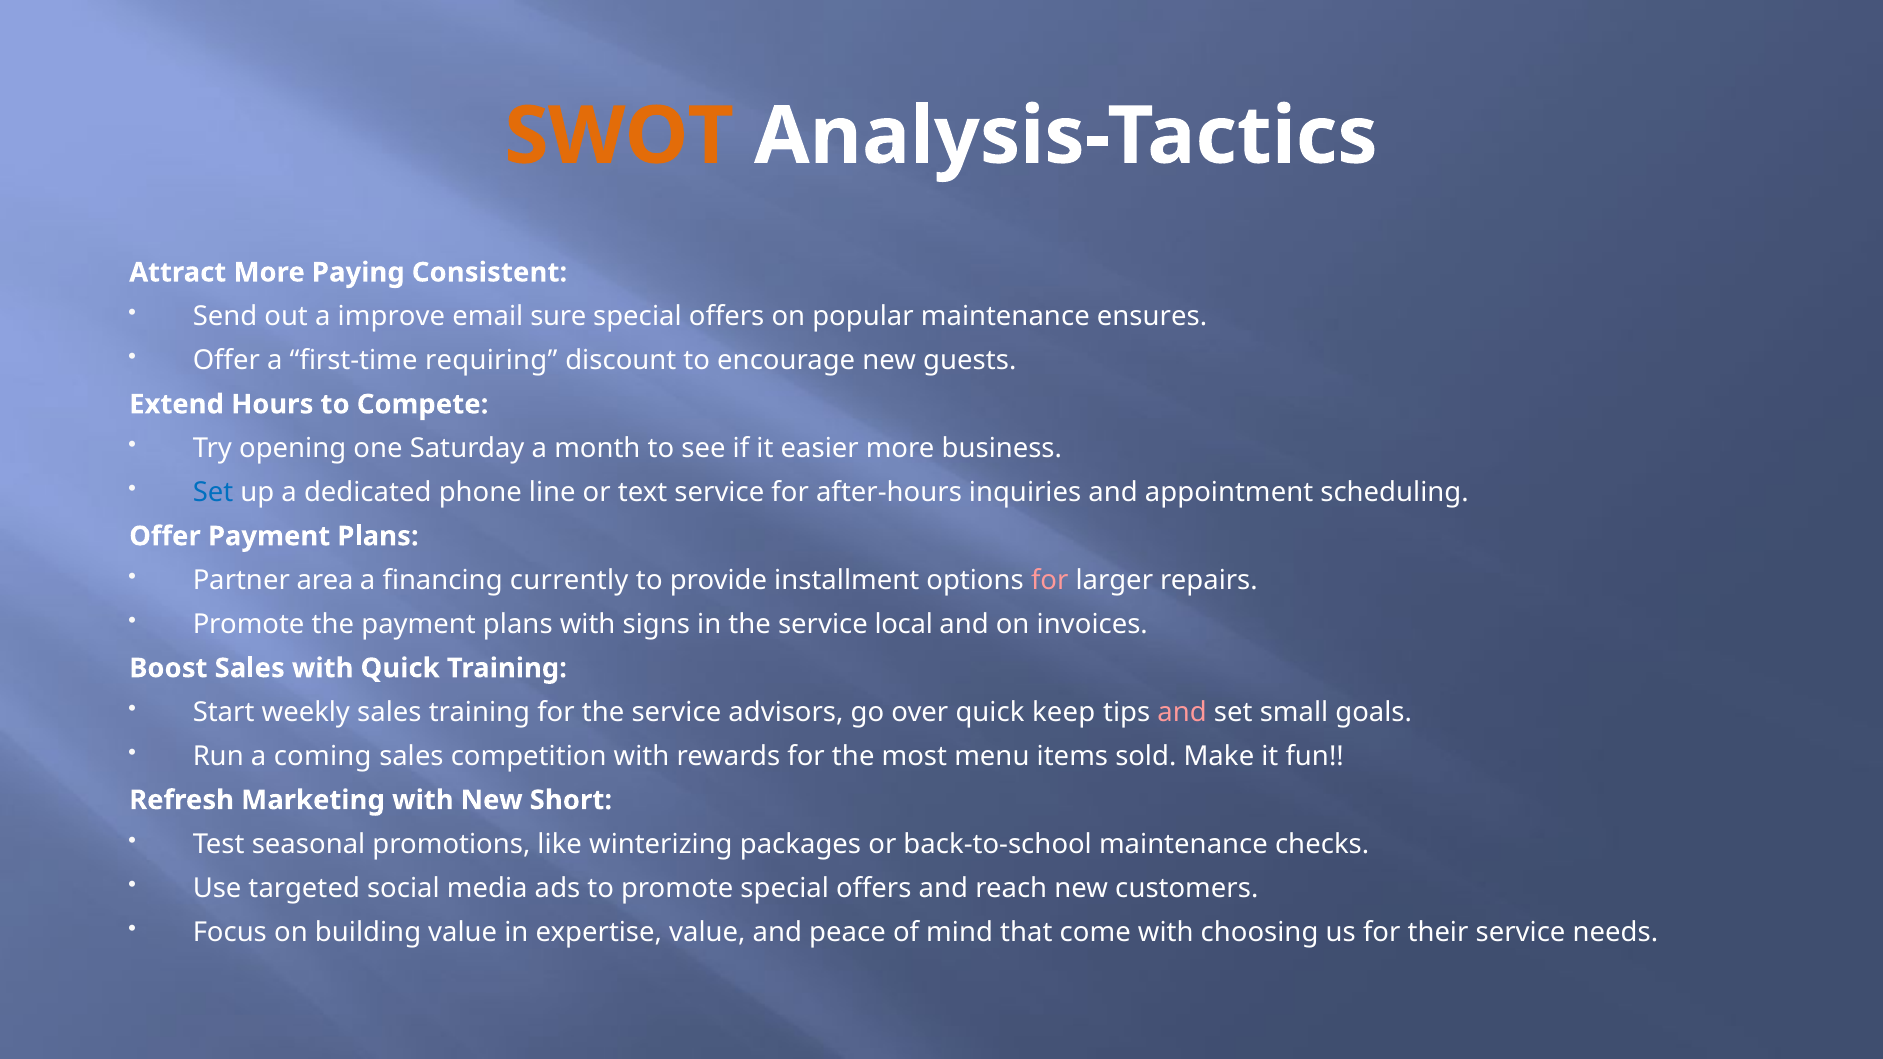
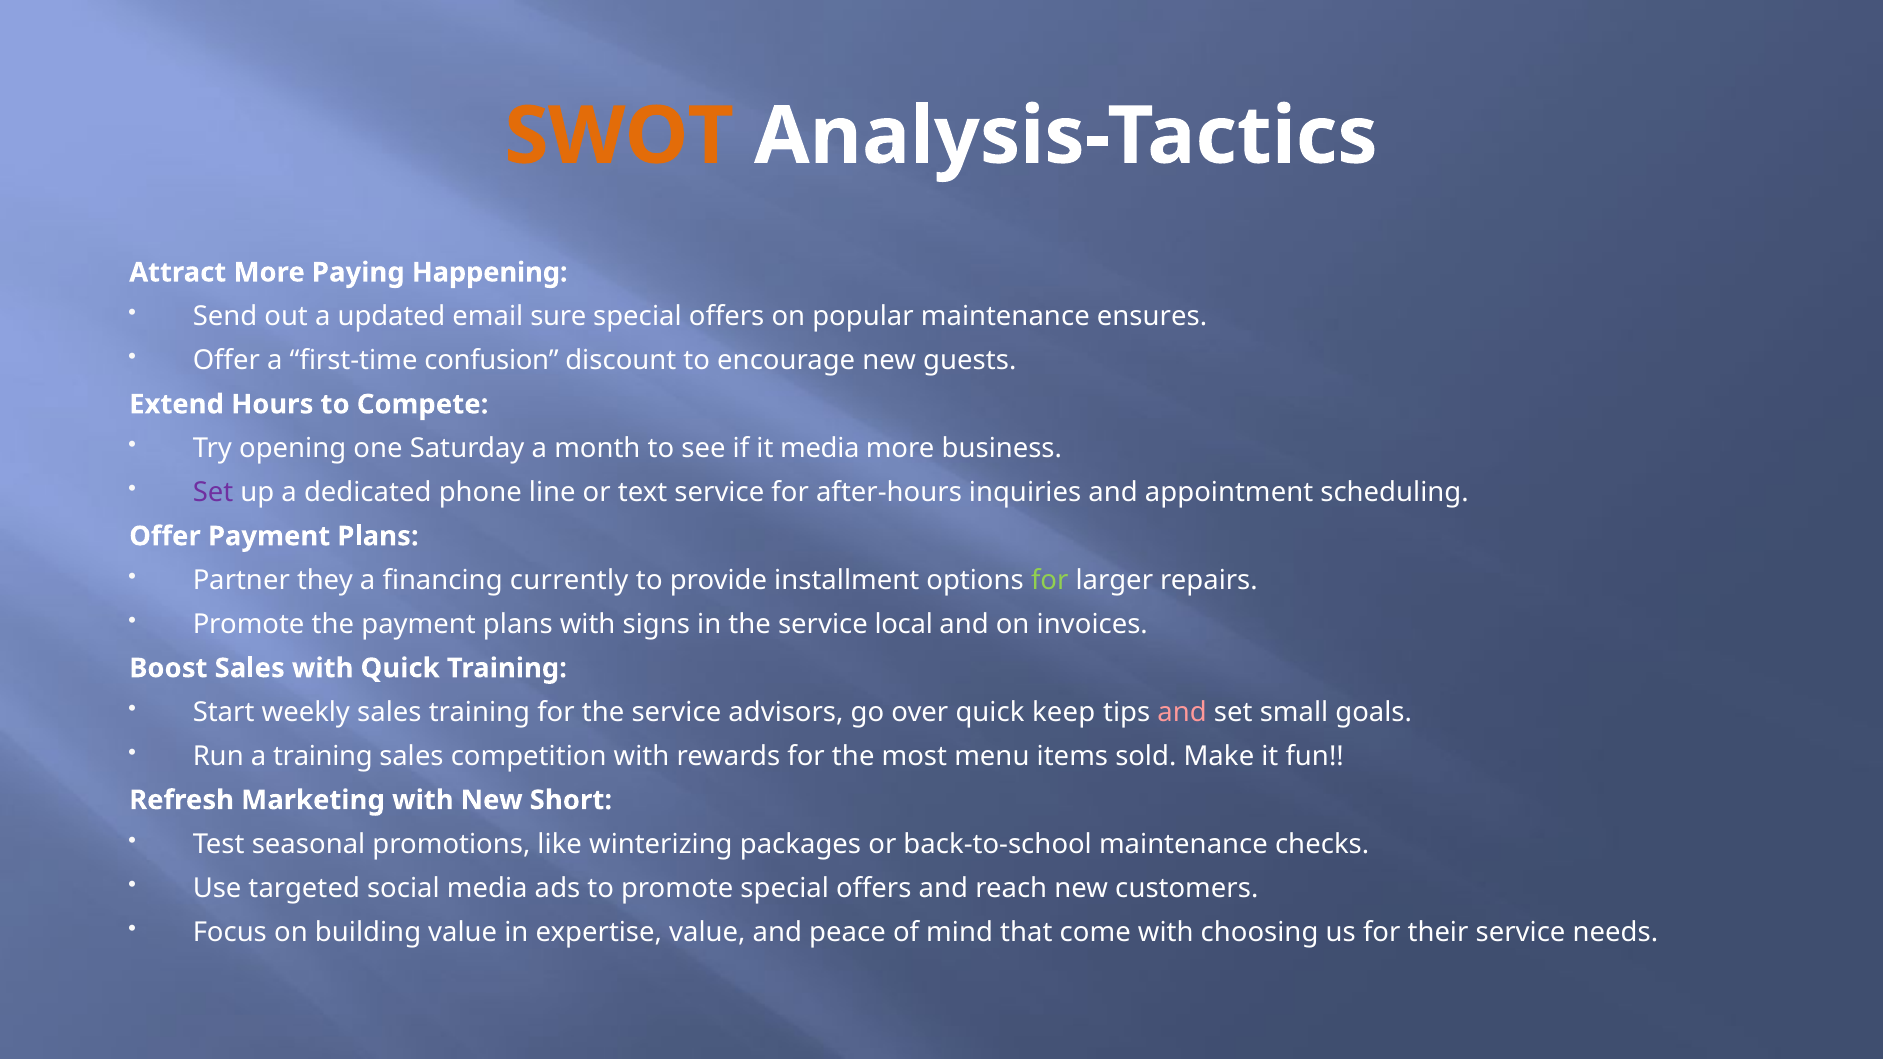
Consistent: Consistent -> Happening (490, 272)
improve: improve -> updated (391, 316)
requiring: requiring -> confusion (492, 360)
it easier: easier -> media (820, 448)
Set colour: blue -> purple (213, 492)
area: area -> they (325, 580)
for colour: pink -> light green (1050, 580)
a coming: coming -> training (323, 756)
